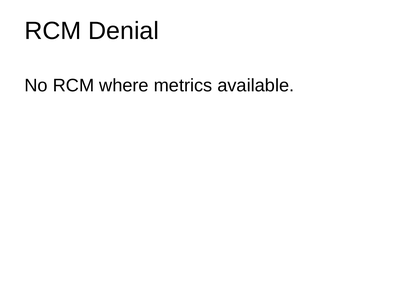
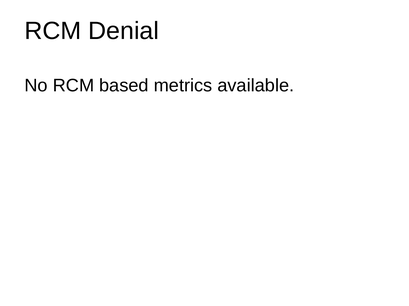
where: where -> based (124, 86)
